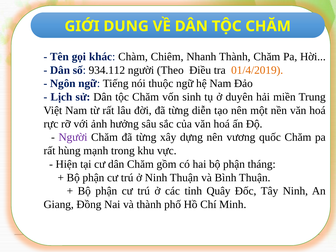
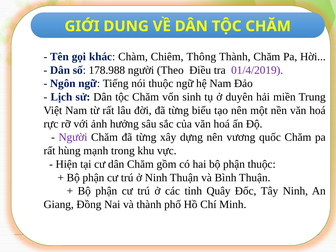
Nhanh: Nhanh -> Thông (201, 57)
934.112: 934.112 -> 178.988 (107, 70)
01/4/2019 colour: orange -> purple (257, 70)
diễn: diễn -> biểu (202, 110)
phận tháng: tháng -> thuộc (262, 164)
